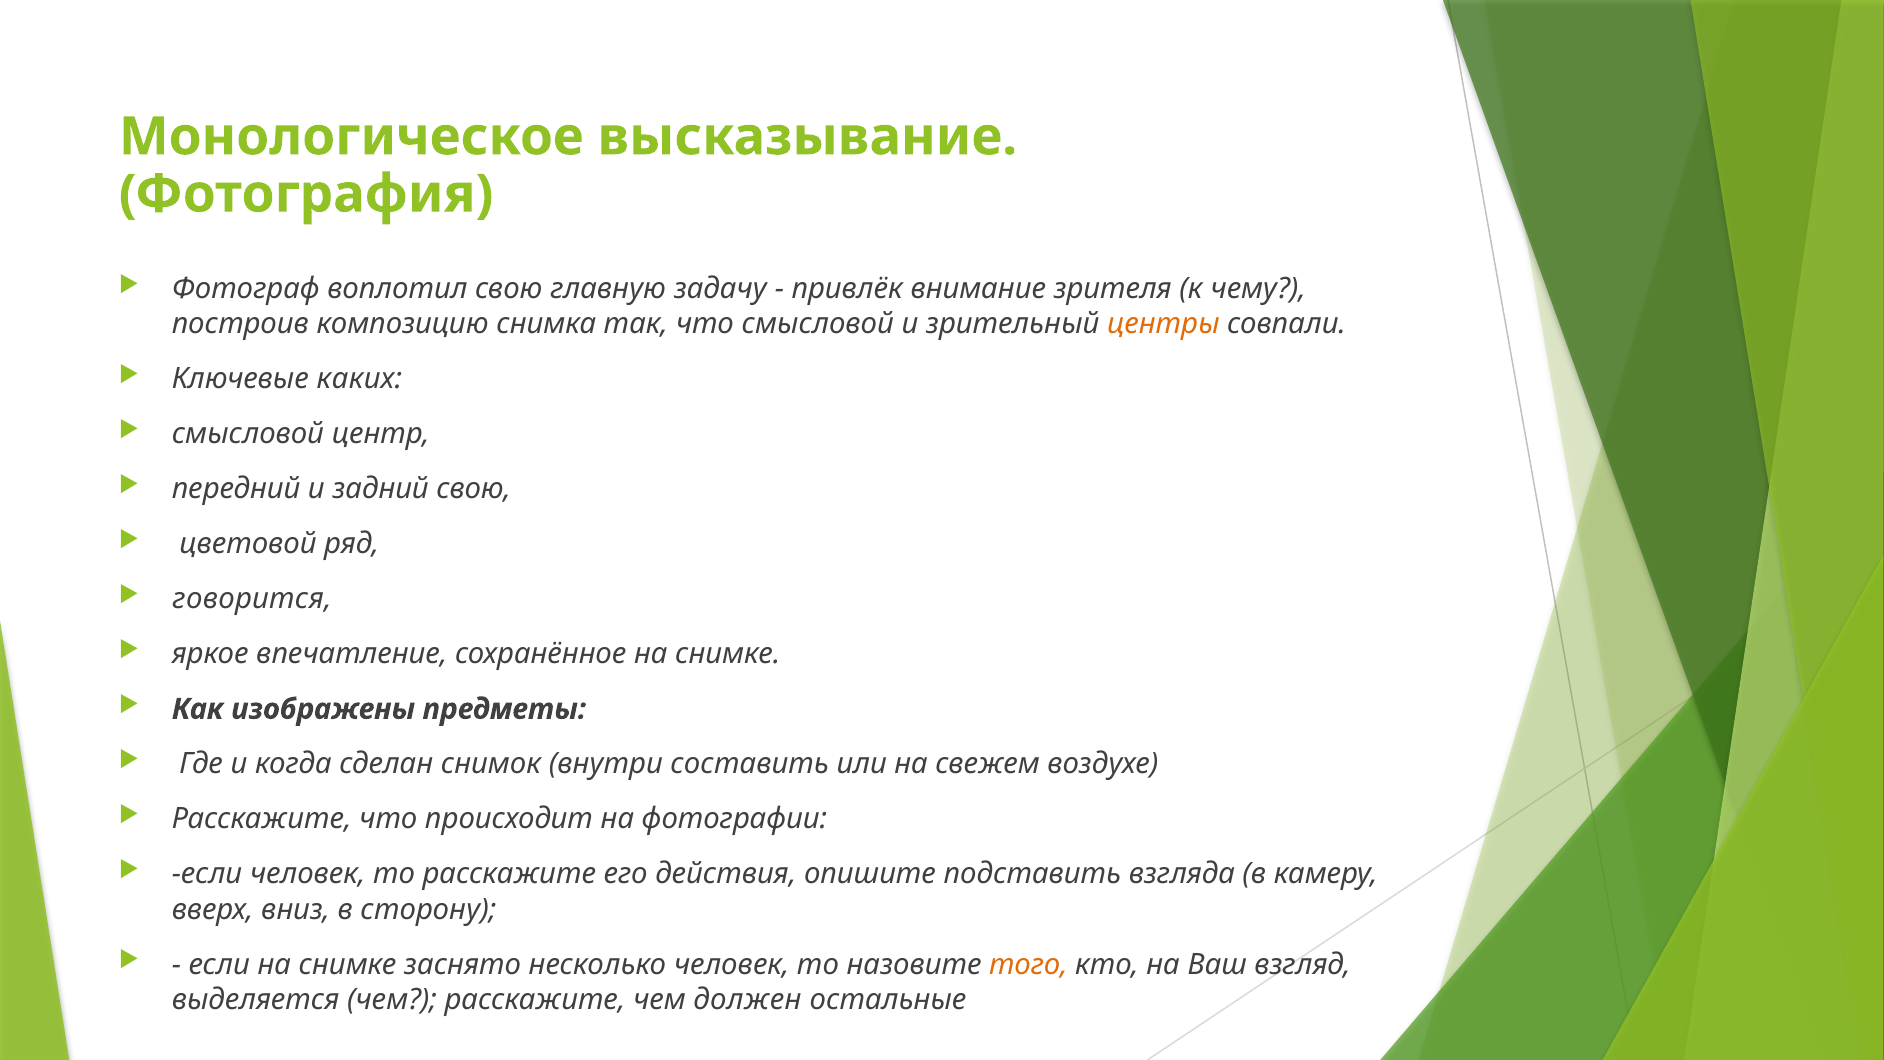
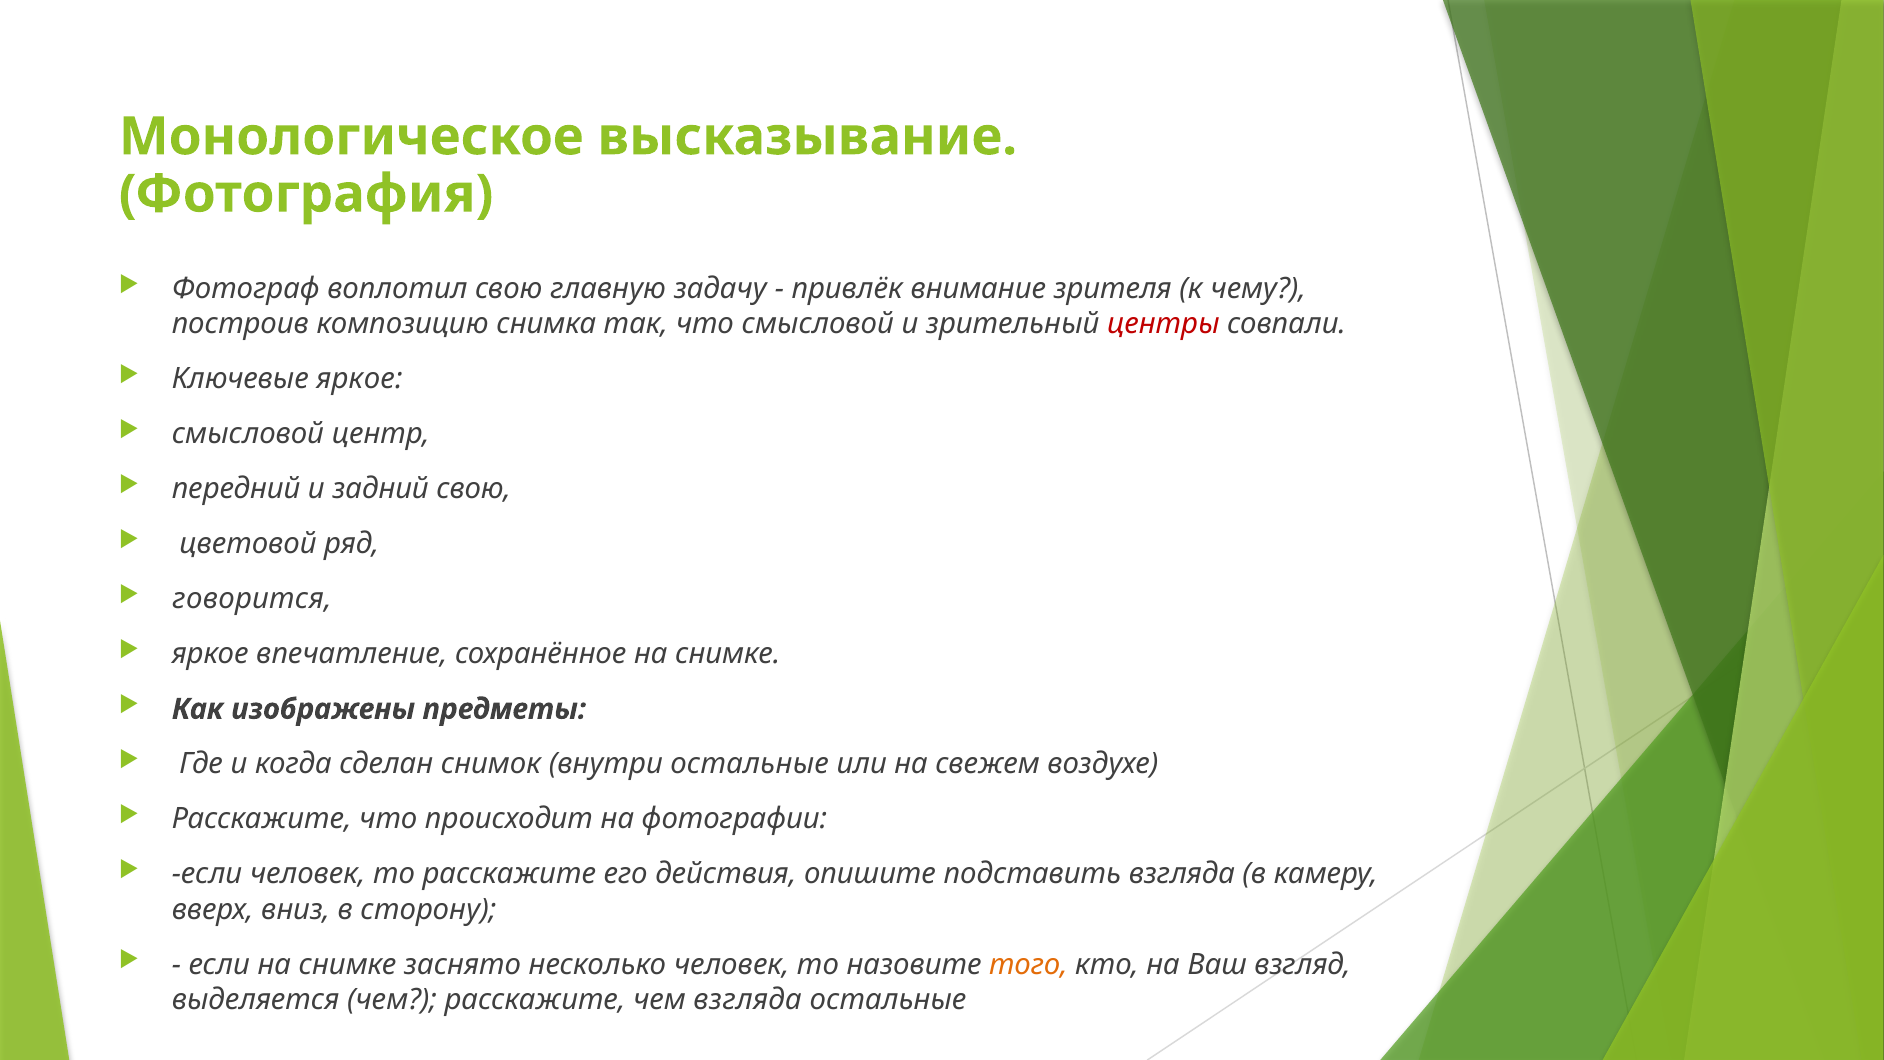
центры colour: orange -> red (1163, 324)
Ключевые каких: каких -> яркое (360, 379)
внутри составить: составить -> остальные (750, 764)
чем должен: должен -> взгляда (748, 999)
